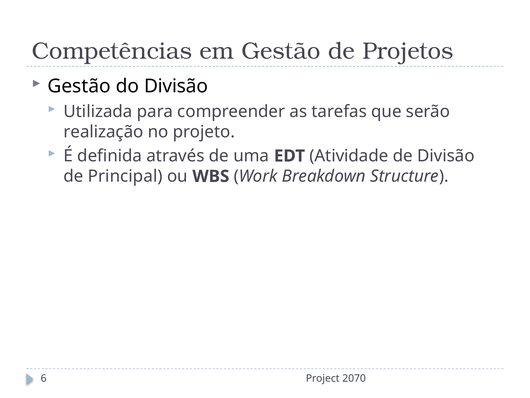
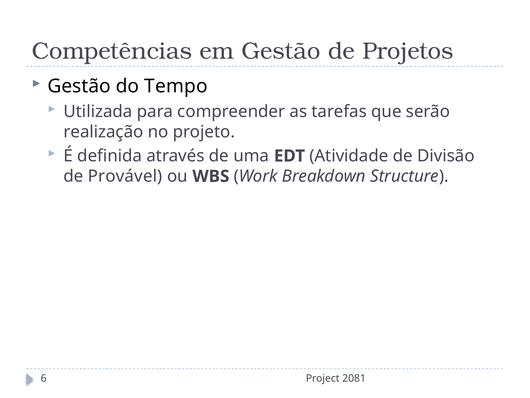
do Divisão: Divisão -> Tempo (176, 86)
Principal: Principal -> Provável (125, 176)
2070: 2070 -> 2081 (354, 378)
